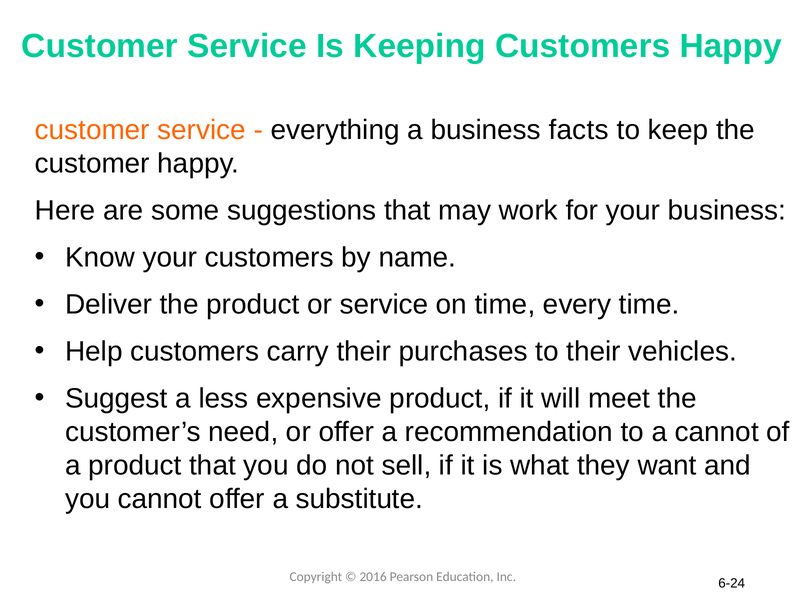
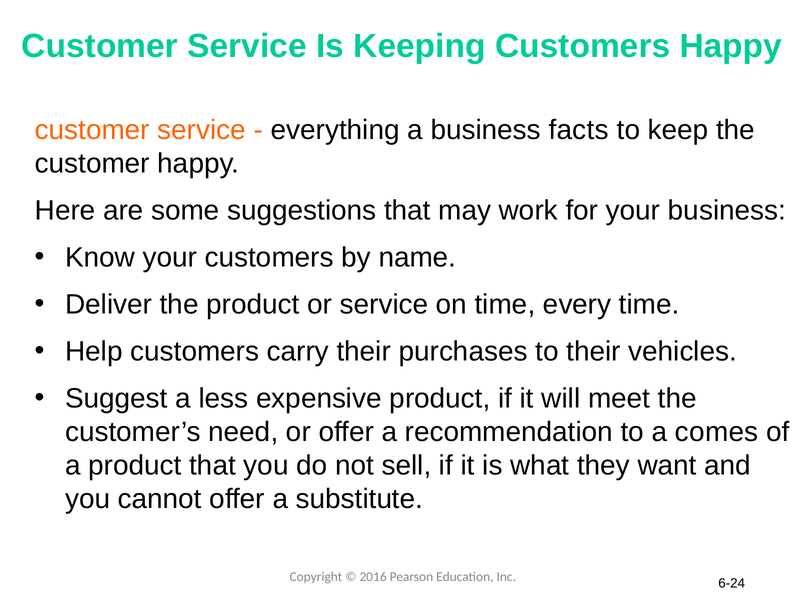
a cannot: cannot -> comes (717, 432)
